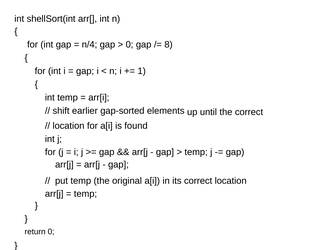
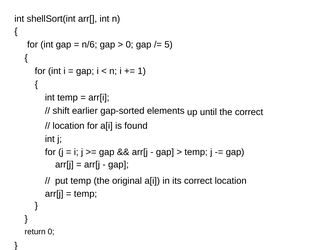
n/4: n/4 -> n/6 (89, 45)
8: 8 -> 5 (169, 45)
